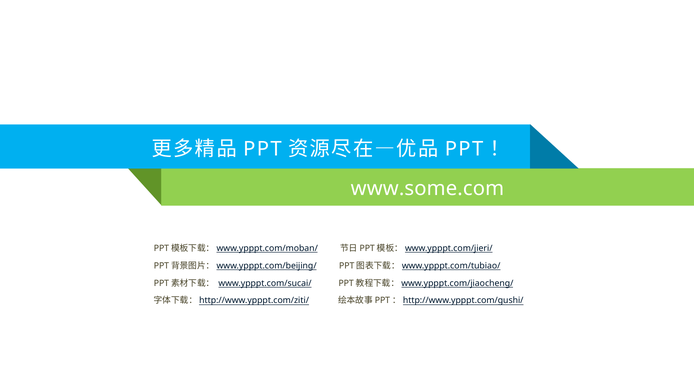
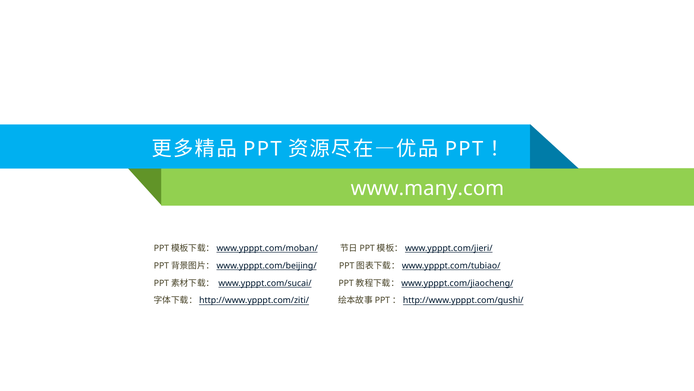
www.some.com: www.some.com -> www.many.com (427, 188)
